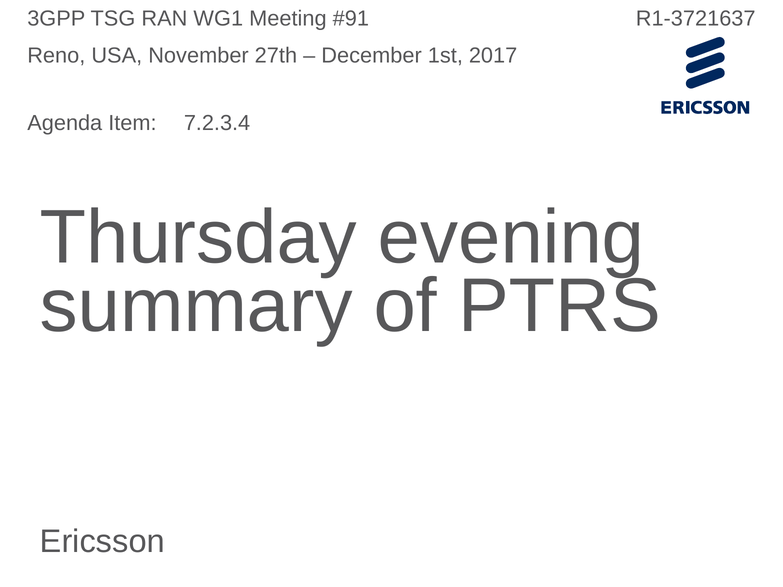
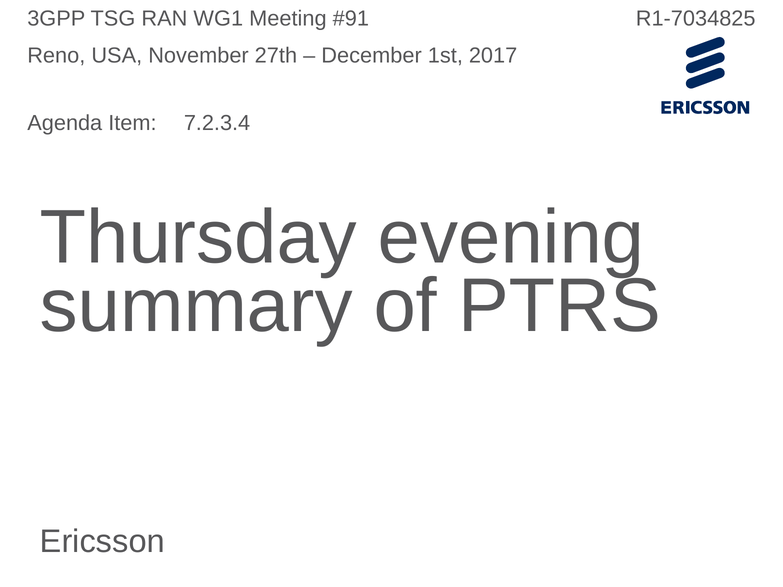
R1-3721637: R1-3721637 -> R1-7034825 (696, 19)
